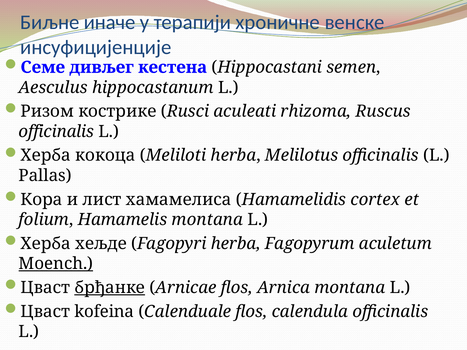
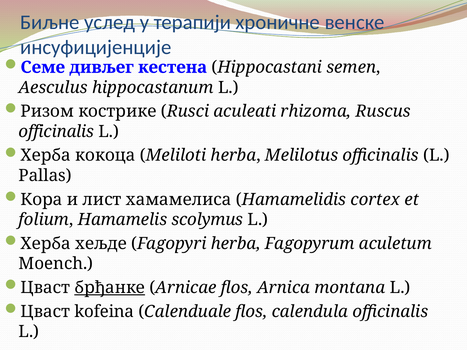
иначе: иначе -> услед (110, 22)
Hamamelis montana: montana -> scolymus (207, 220)
Moench underline: present -> none (56, 264)
